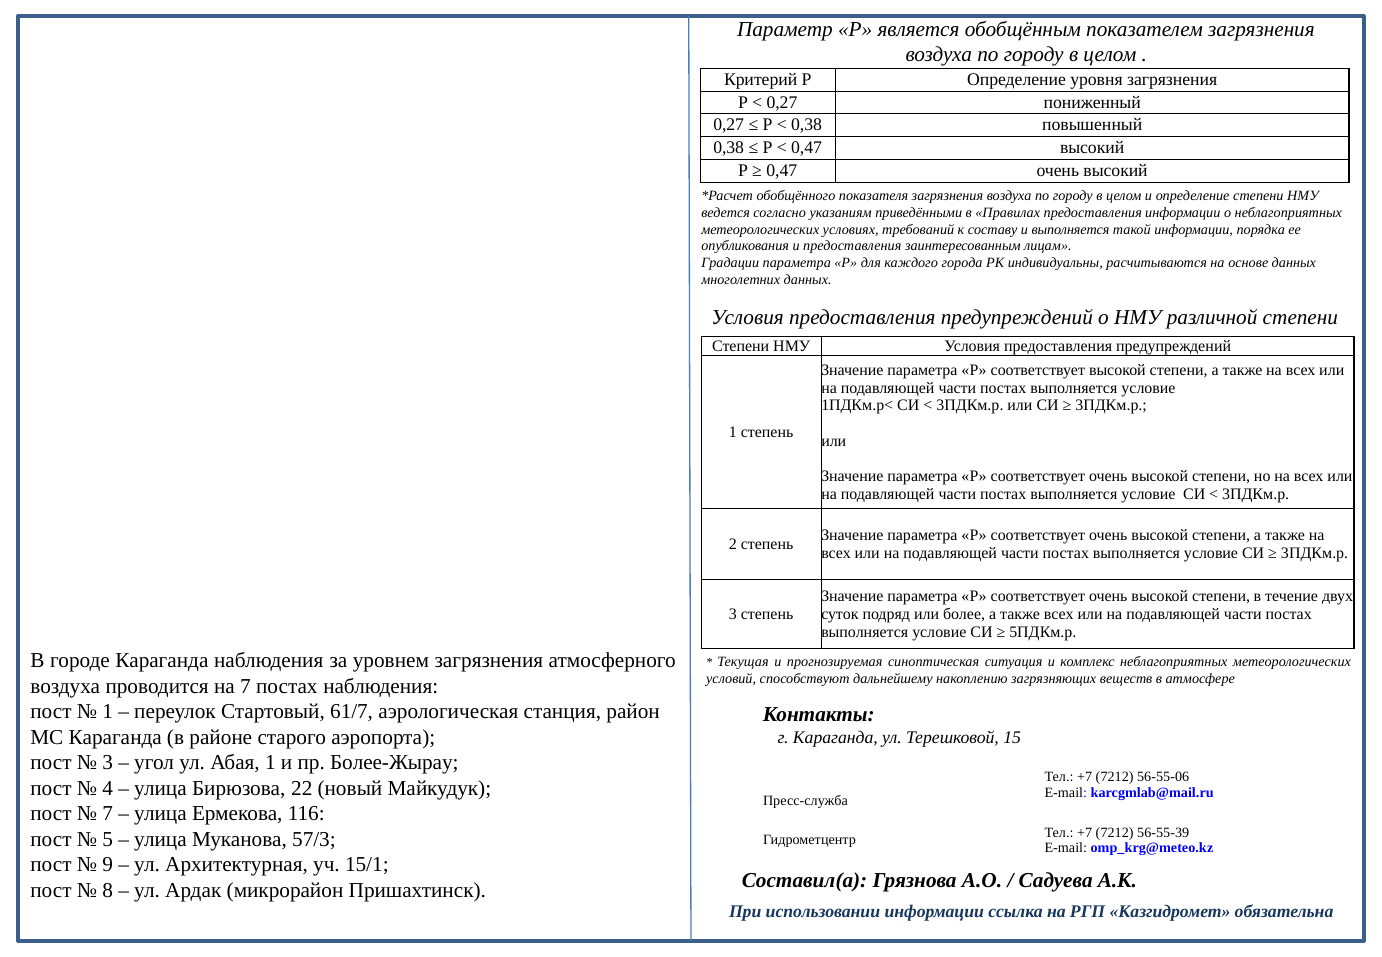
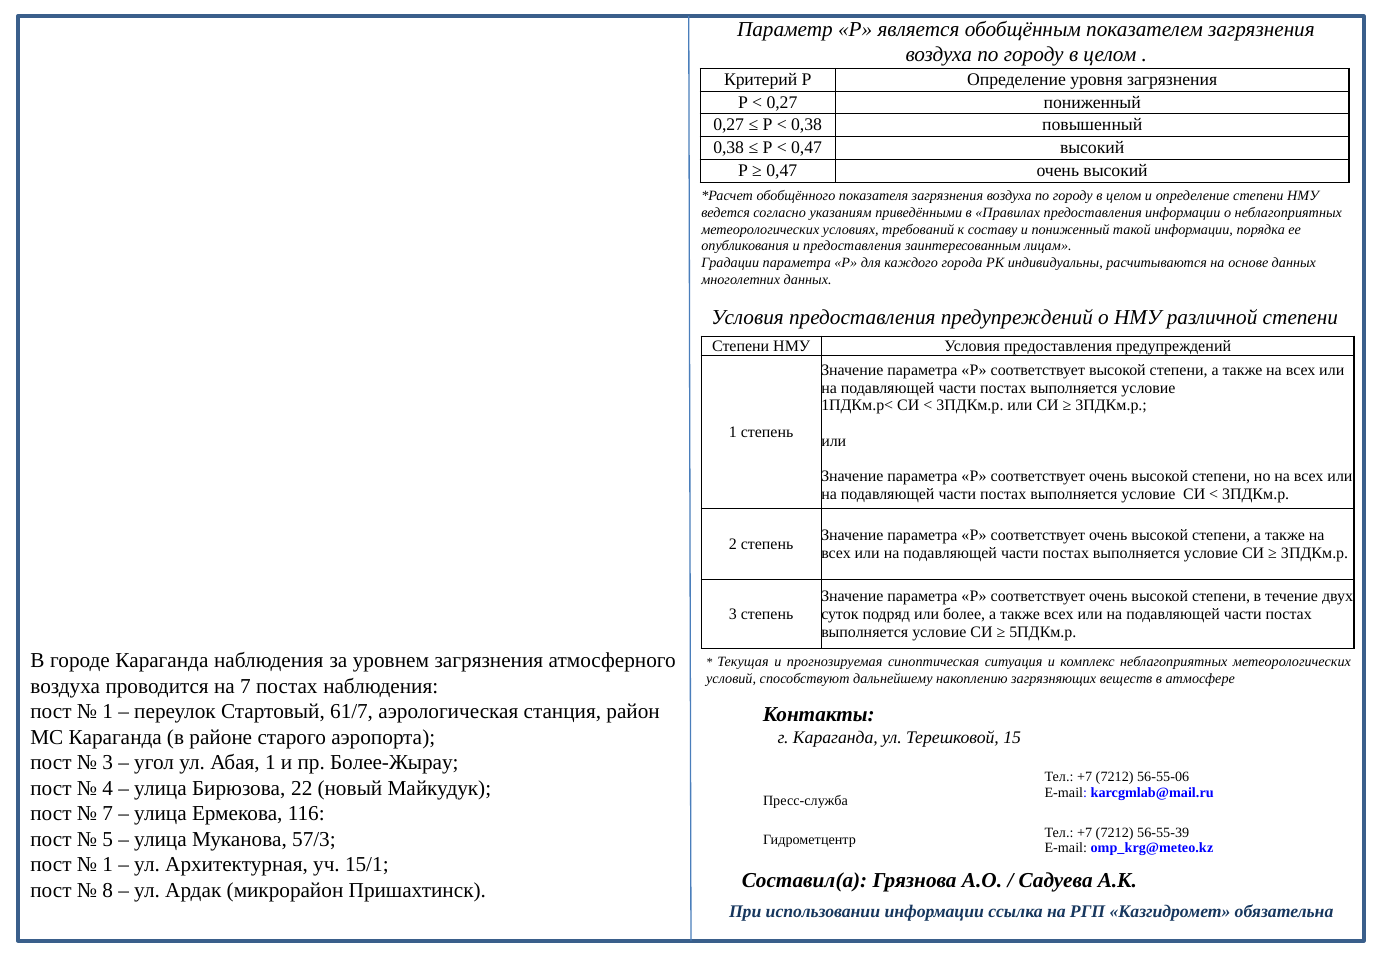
и выполняется: выполняется -> пониженный (1070, 229)
9: 9 -> 1 (108, 865)
